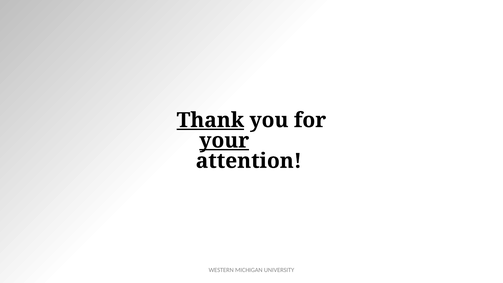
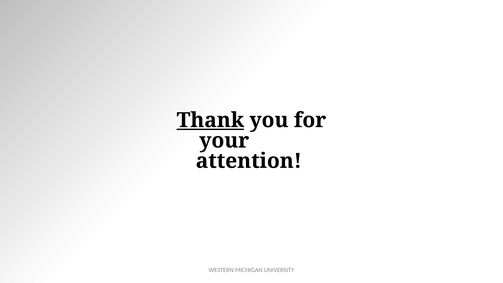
your underline: present -> none (224, 141)
